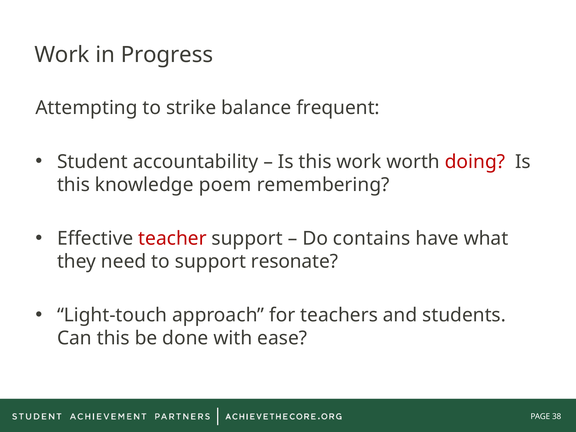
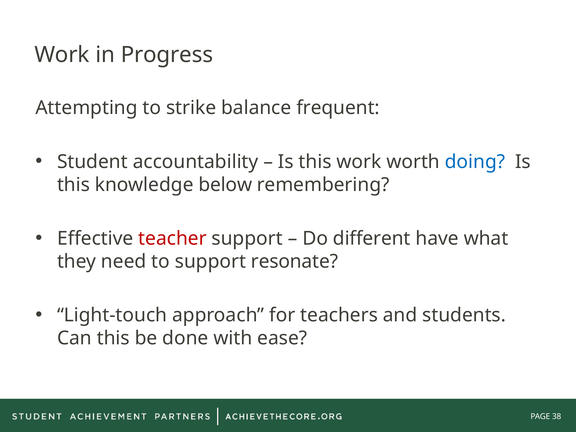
doing colour: red -> blue (475, 162)
poem: poem -> below (225, 185)
contains: contains -> different (372, 238)
